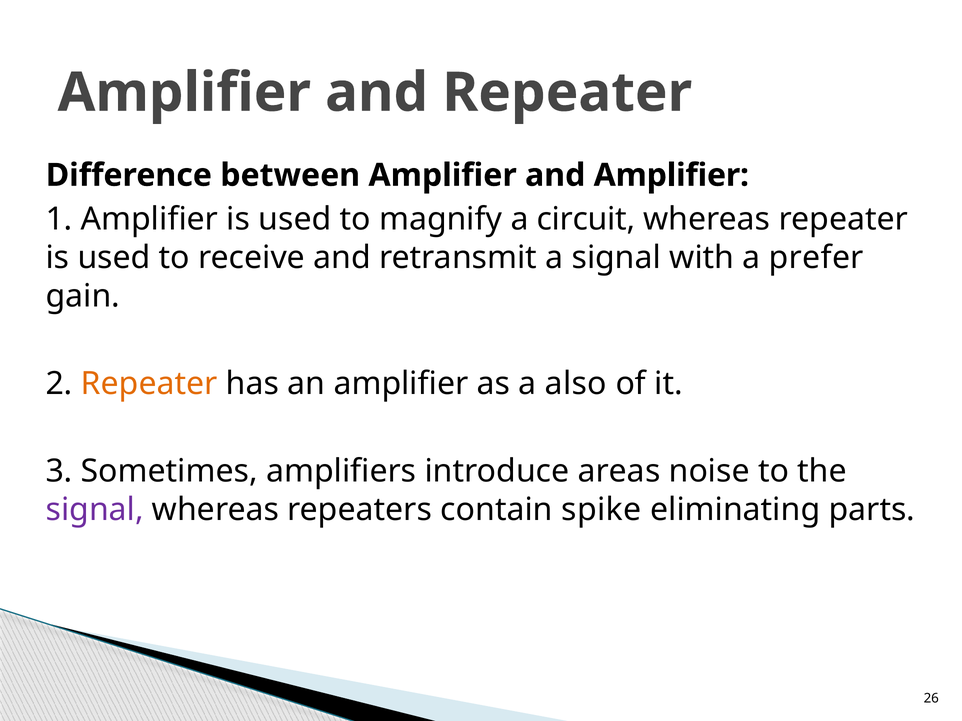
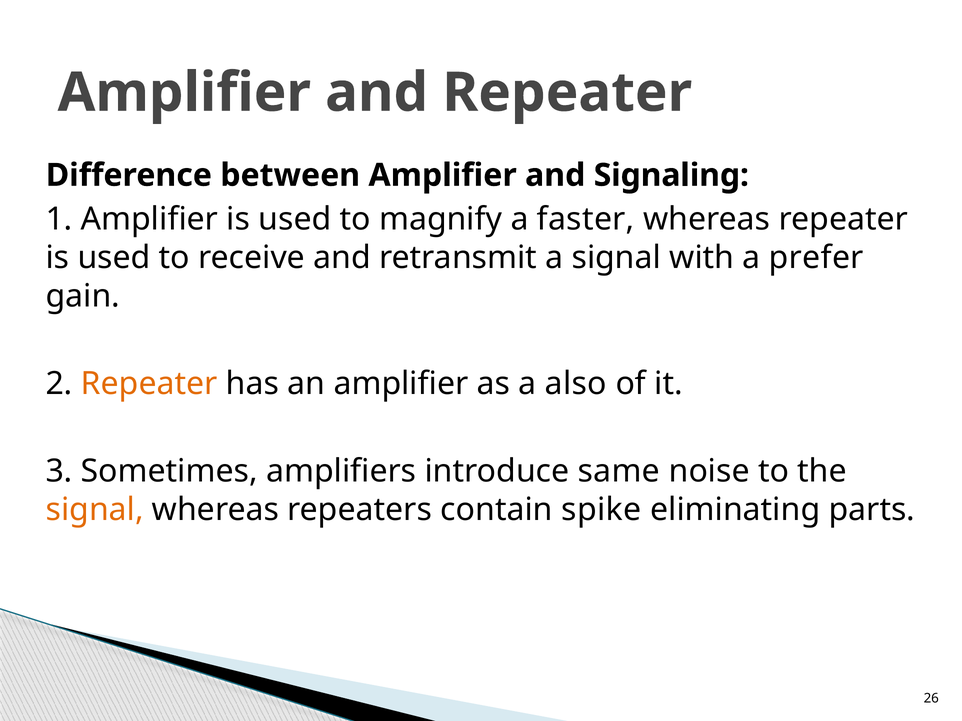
and Amplifier: Amplifier -> Signaling (671, 175)
circuit: circuit -> faster (586, 219)
areas: areas -> same (619, 471)
signal colour: purple -> orange (95, 510)
